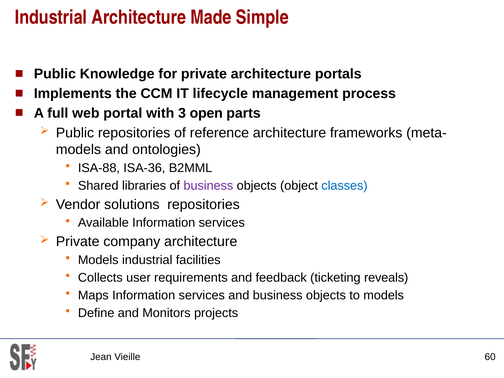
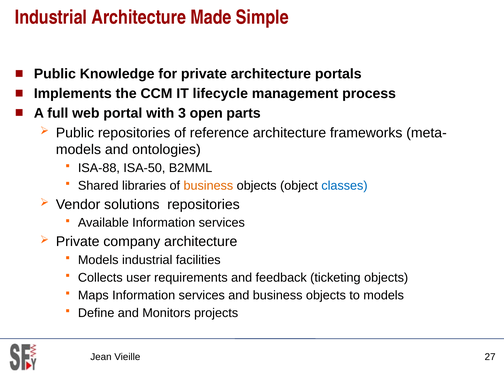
ISA-36: ISA-36 -> ISA-50 (144, 168)
business colour: purple -> orange (208, 186)
ticketing reveals: reveals -> objects (386, 278)
60: 60 -> 27 (490, 357)
